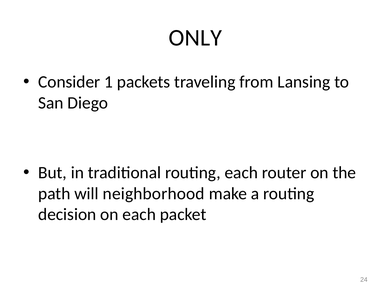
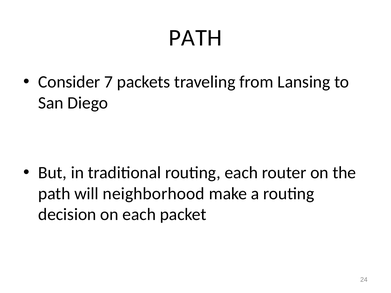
ONLY: ONLY -> PATH (195, 38)
1: 1 -> 7 (109, 82)
